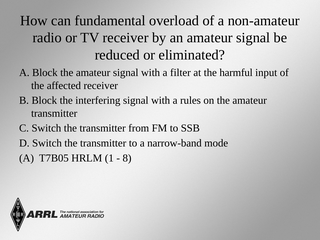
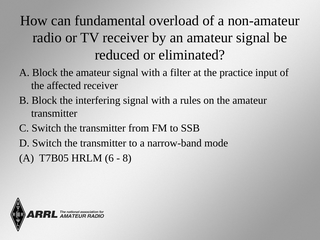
harmful: harmful -> practice (236, 73)
1: 1 -> 6 (109, 158)
